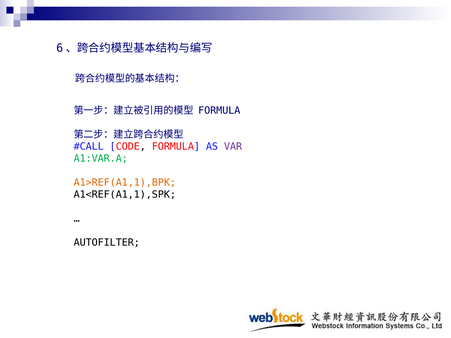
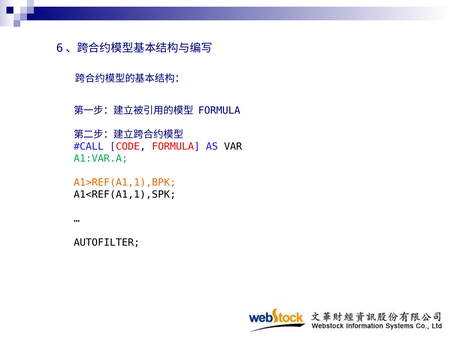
VAR colour: purple -> black (233, 147)
